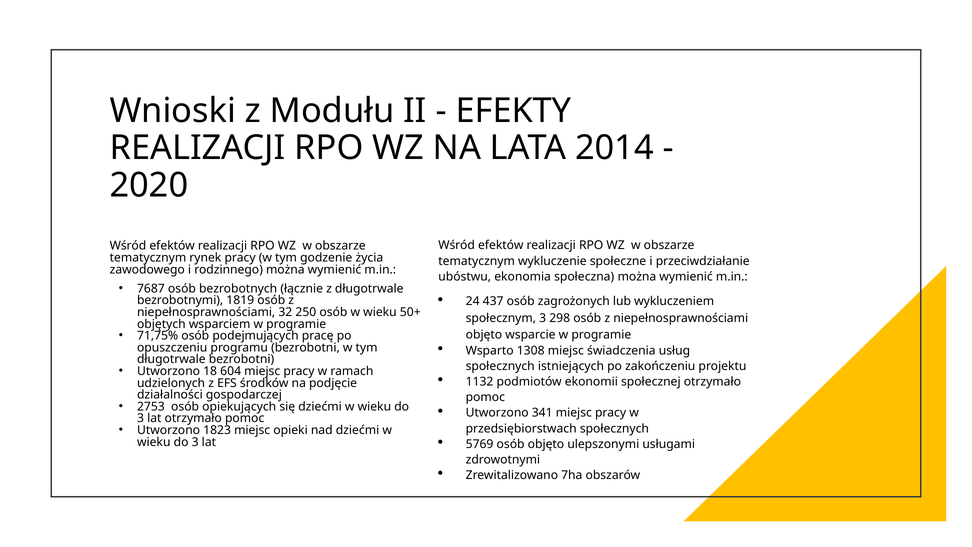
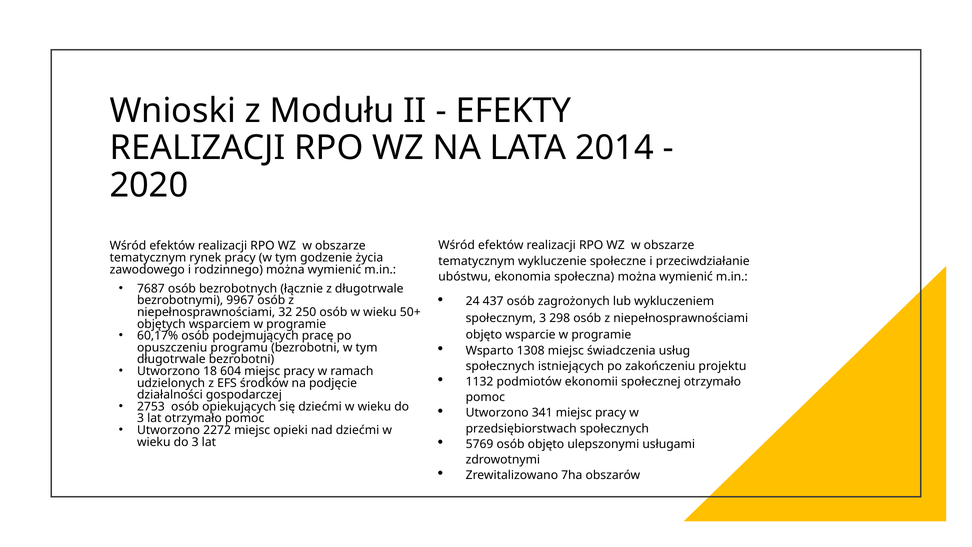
1819: 1819 -> 9967 (240, 300)
71,75%: 71,75% -> 60,17% (158, 336)
1823: 1823 -> 2272 (217, 430)
